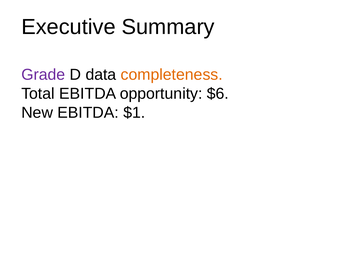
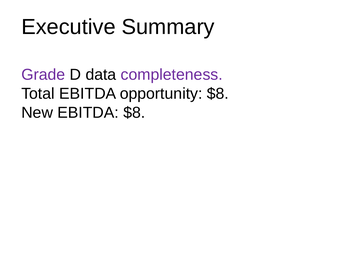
completeness colour: orange -> purple (172, 75)
opportunity $6: $6 -> $8 (218, 94)
EBITDA $1: $1 -> $8 (134, 113)
